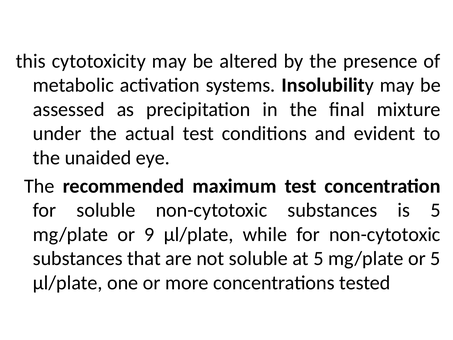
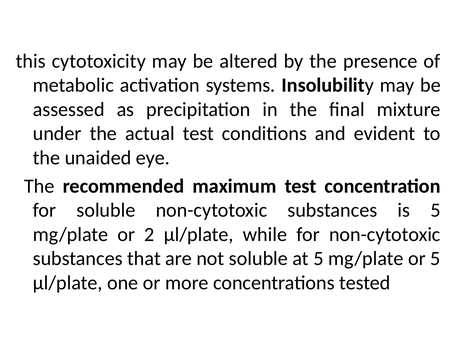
9: 9 -> 2 (149, 234)
